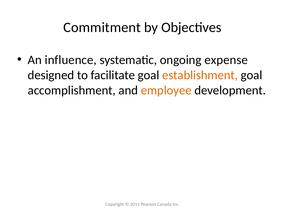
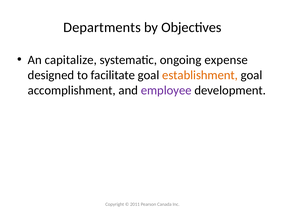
Commitment: Commitment -> Departments (102, 27)
influence: influence -> capitalize (71, 60)
employee colour: orange -> purple (166, 90)
